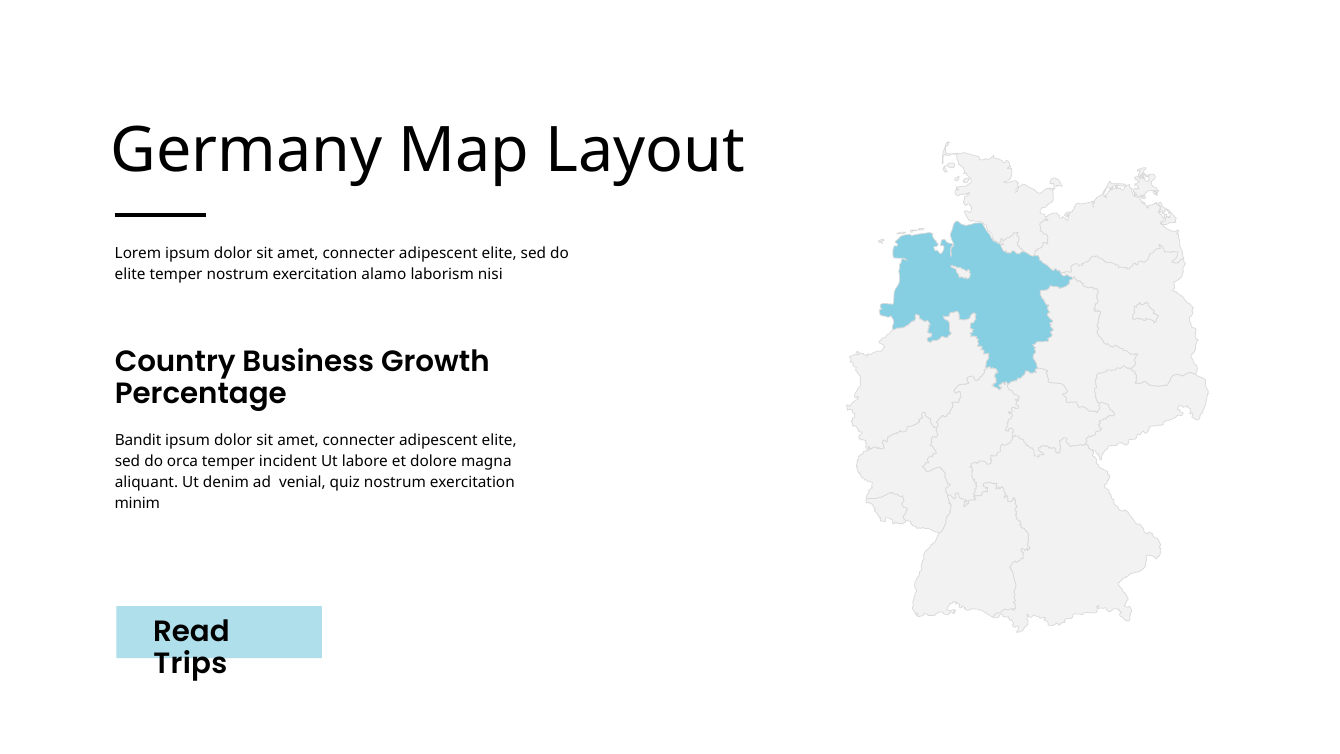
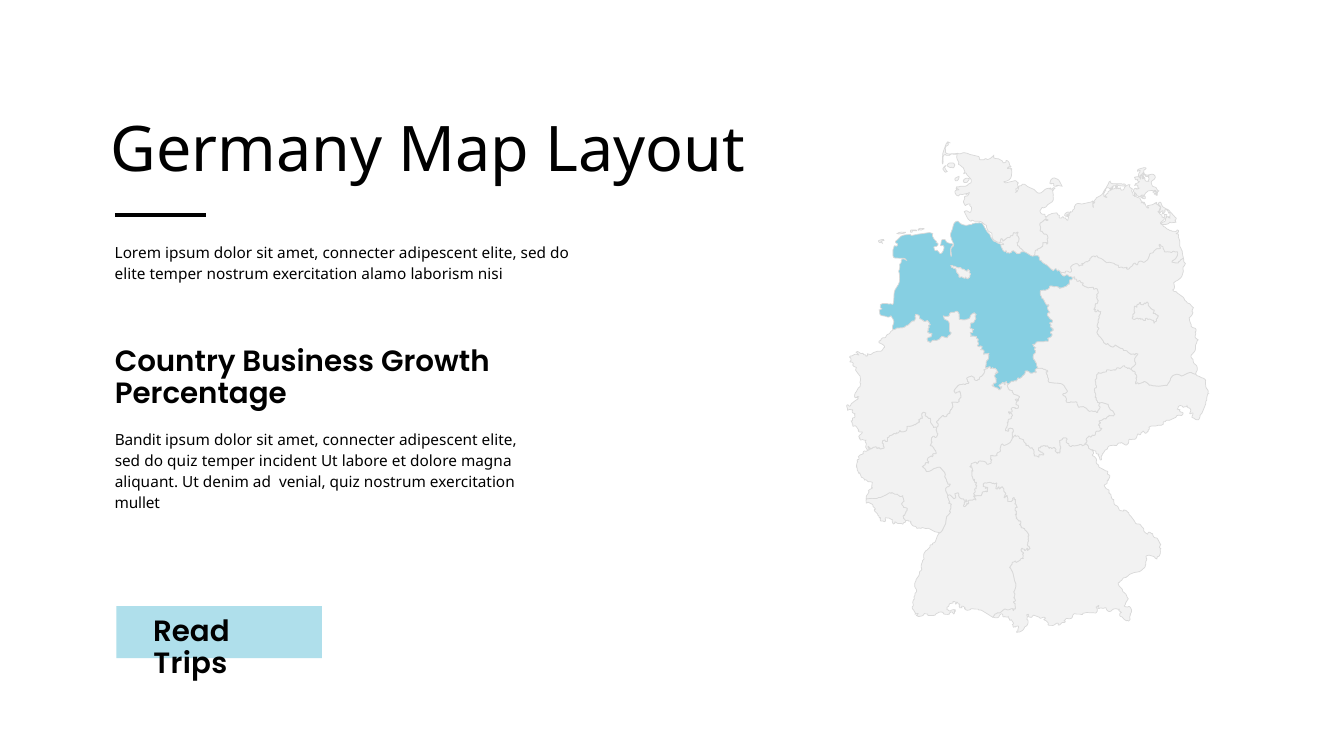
do orca: orca -> quiz (182, 461)
minim: minim -> mullet (137, 503)
